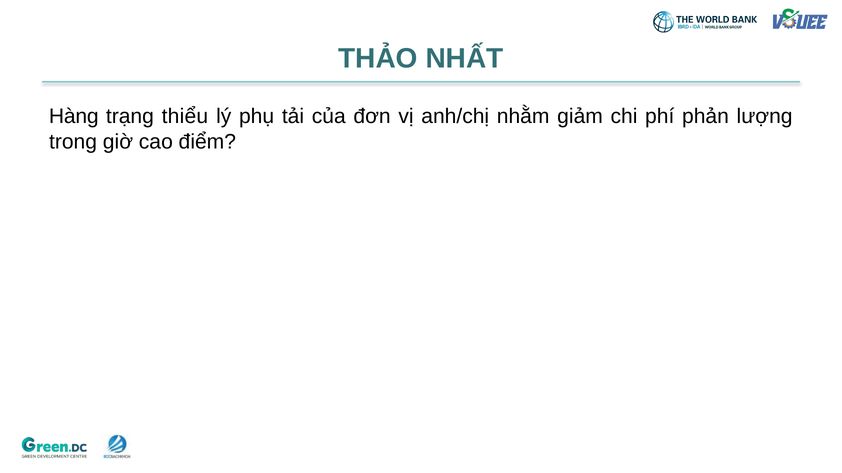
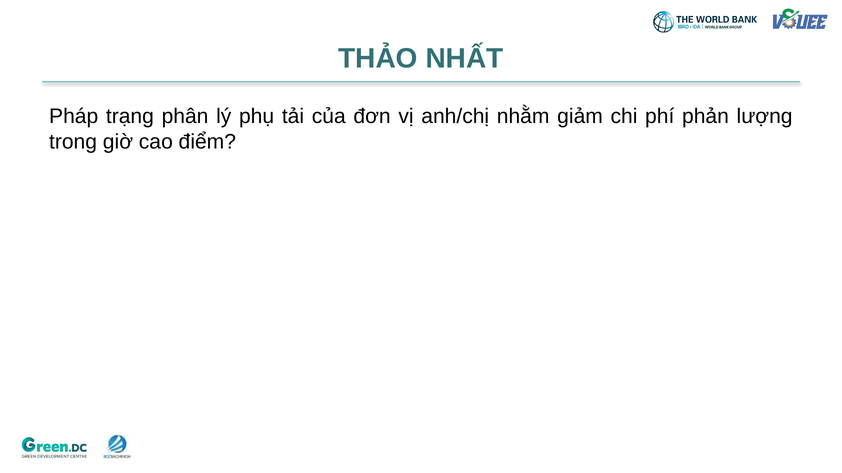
Hàng: Hàng -> Pháp (74, 117)
thiểu: thiểu -> phân (185, 117)
